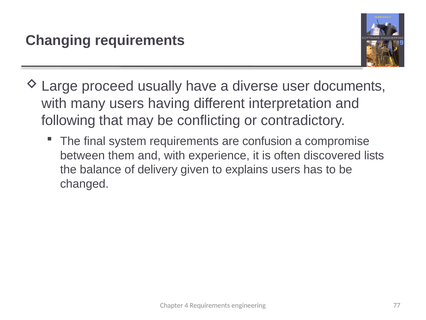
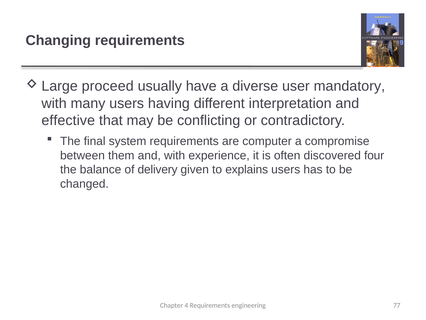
documents: documents -> mandatory (349, 86)
following: following -> effective (68, 120)
confusion: confusion -> computer (267, 141)
lists: lists -> four (374, 155)
